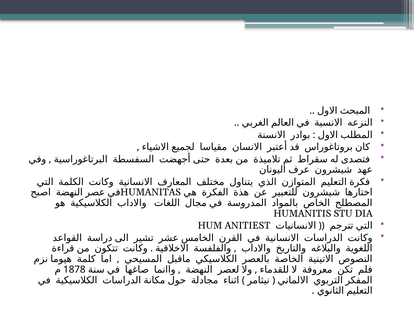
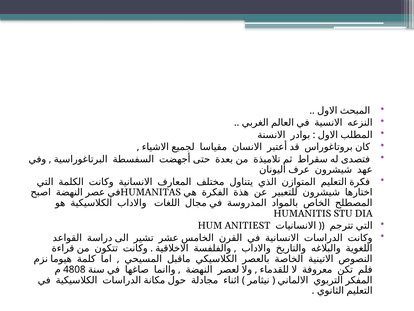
1878: 1878 -> 4808 (74, 269)
